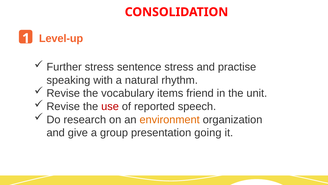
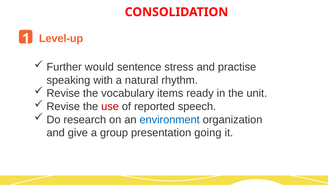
Further stress: stress -> would (99, 67)
friend: friend -> ready (200, 93)
environment colour: orange -> blue (170, 119)
